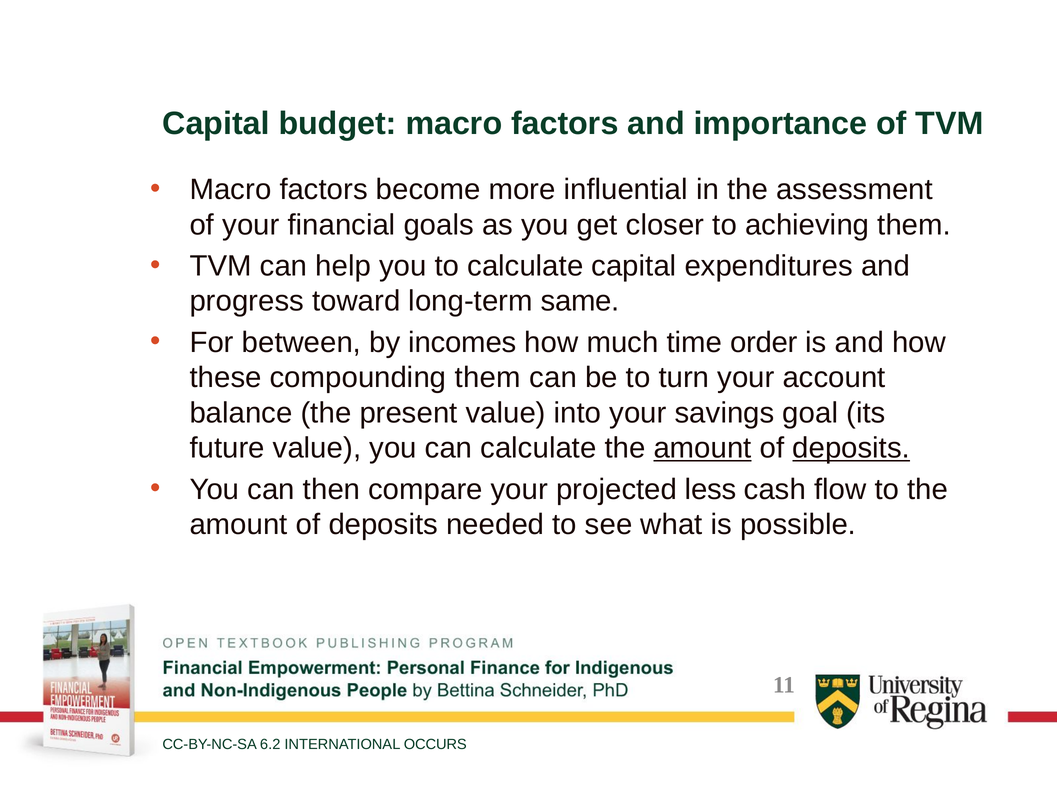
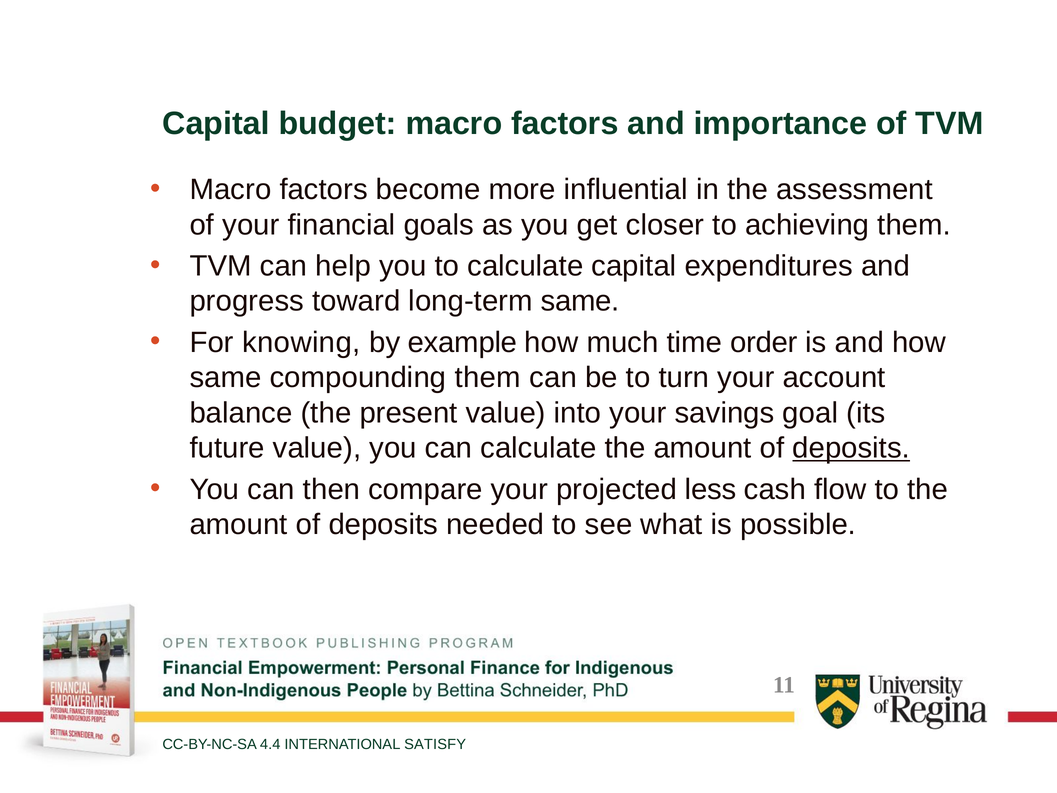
between: between -> knowing (301, 342)
incomes: incomes -> example (463, 342)
these: these -> same (226, 378)
amount underline: present -> none (703, 448)
6.2: 6.2 -> 4.4 (270, 744)
OCCURS: OCCURS -> SATISFY (435, 744)
